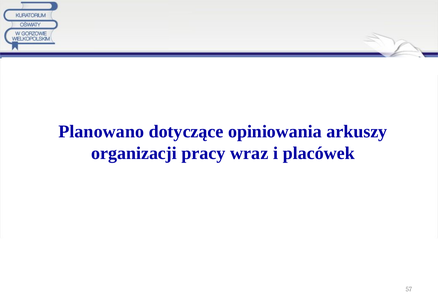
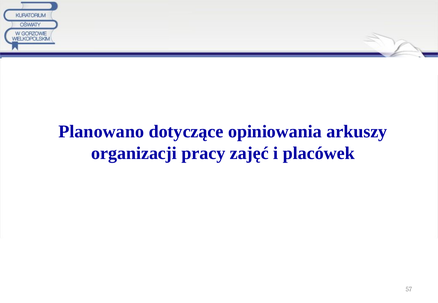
wraz: wraz -> zajęć (249, 153)
